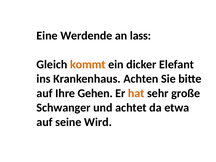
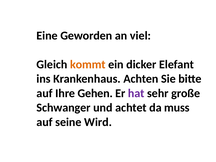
Werdende: Werdende -> Geworden (86, 36)
lass: lass -> viel (140, 36)
hat colour: orange -> purple (136, 93)
etwa: etwa -> muss (177, 108)
